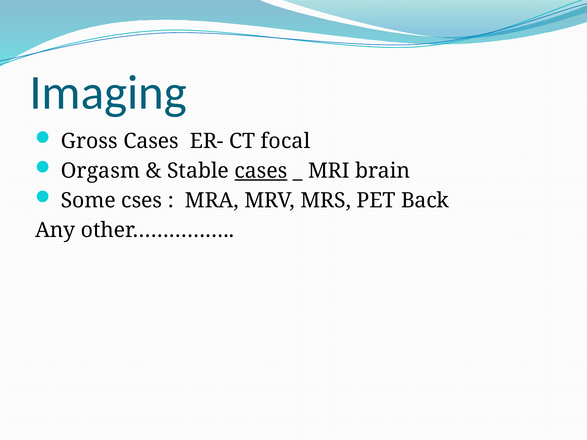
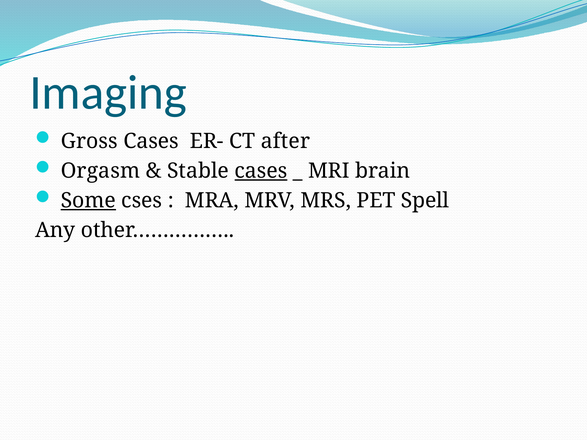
focal: focal -> after (285, 141)
Some underline: none -> present (88, 201)
Back: Back -> Spell (425, 201)
